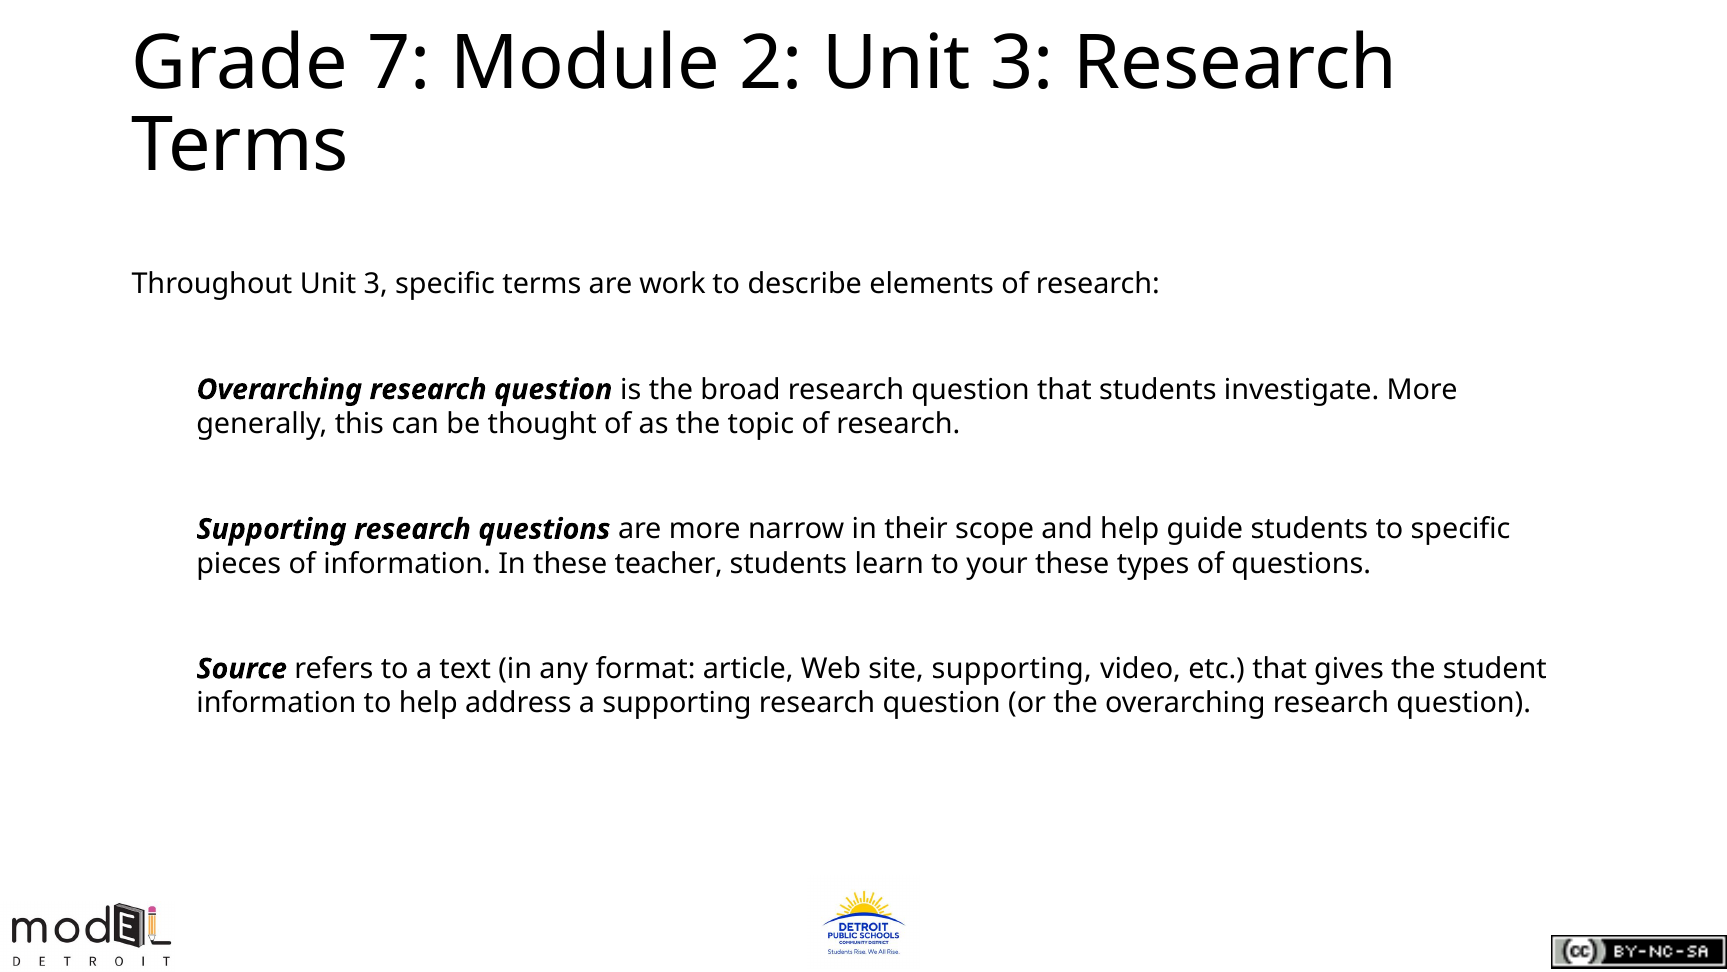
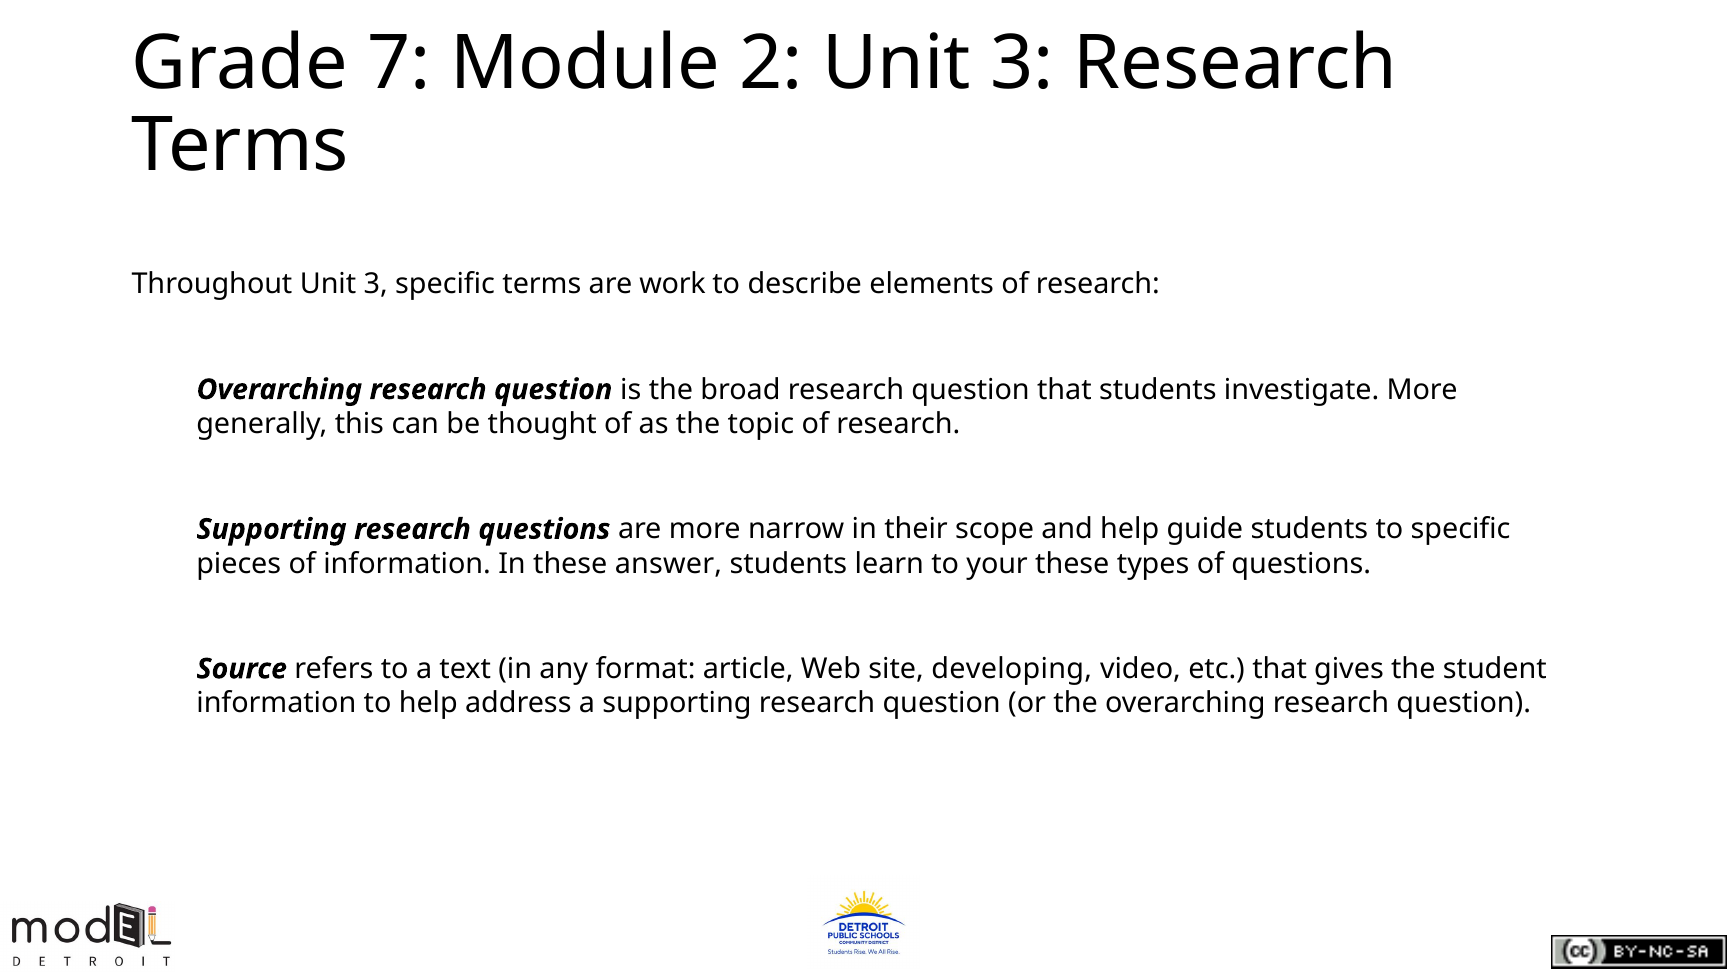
teacher: teacher -> answer (669, 563)
site supporting: supporting -> developing (1012, 669)
